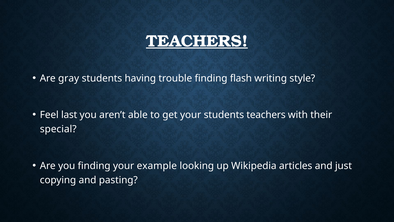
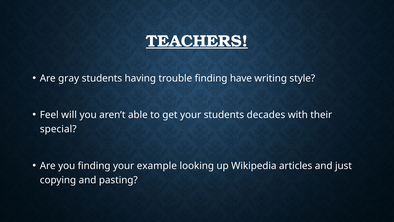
flash: flash -> have (241, 78)
last: last -> will (69, 115)
students teachers: teachers -> decades (266, 115)
